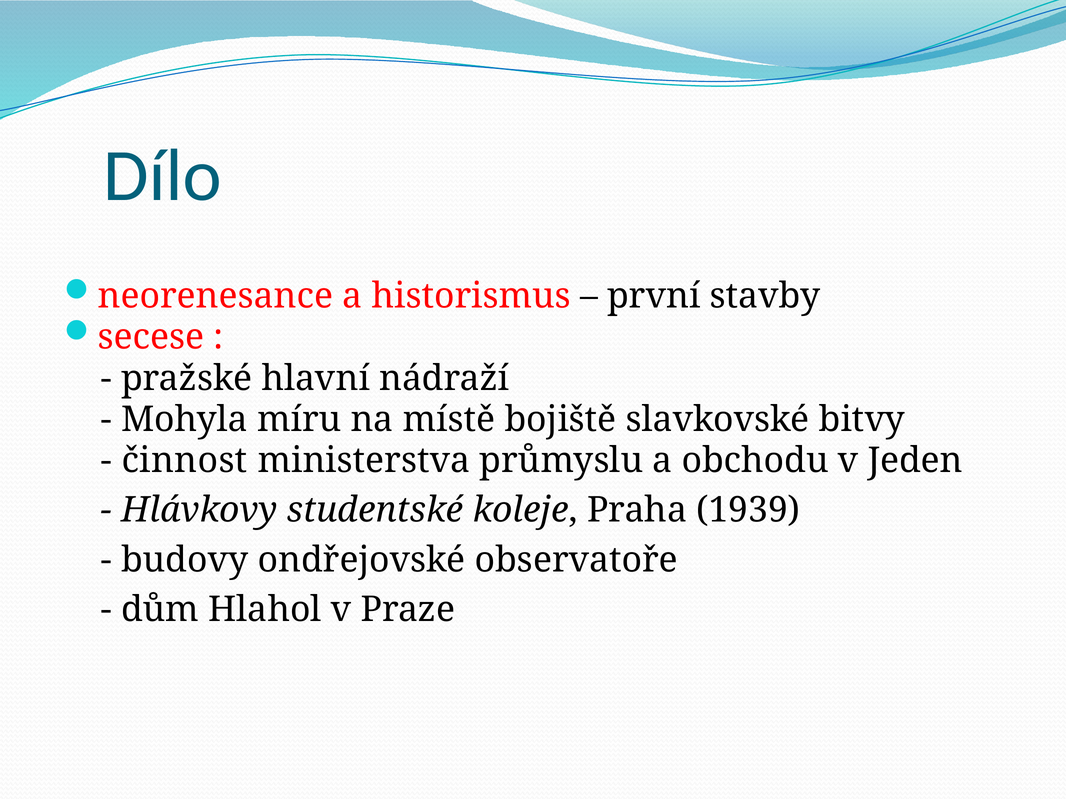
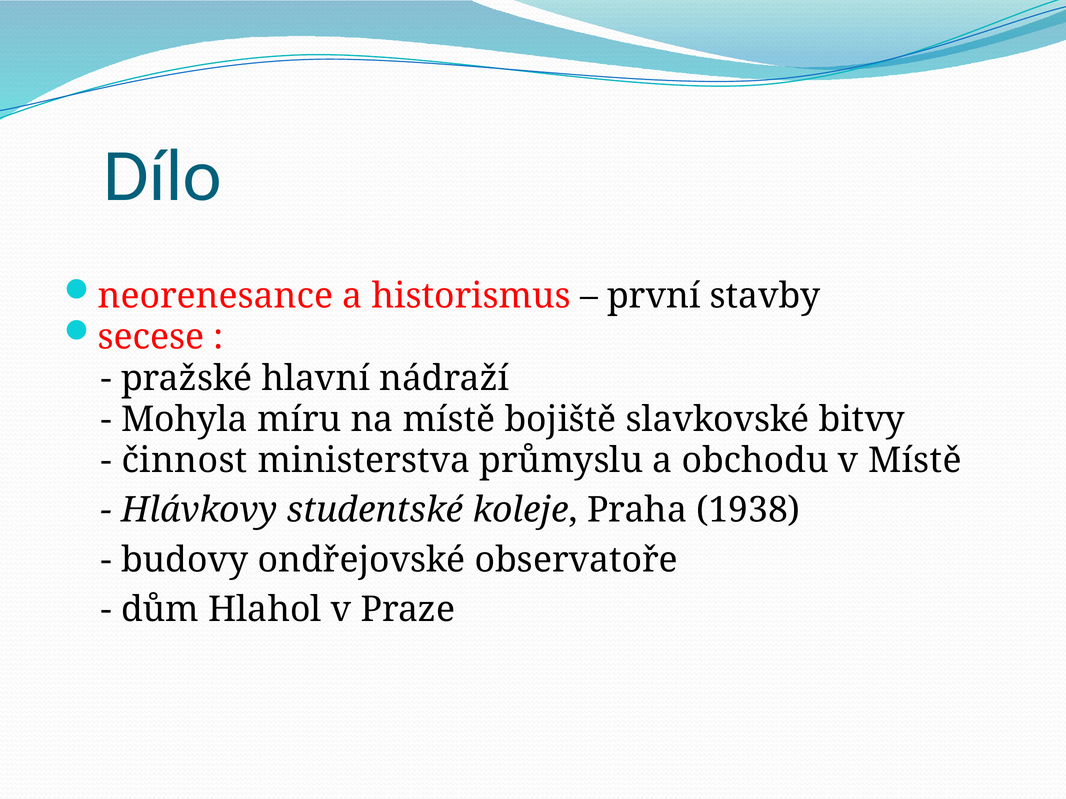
v Jeden: Jeden -> Místě (915, 461)
1939: 1939 -> 1938 (748, 511)
